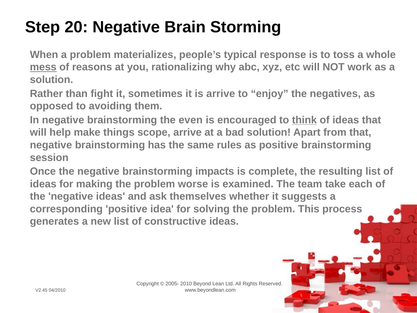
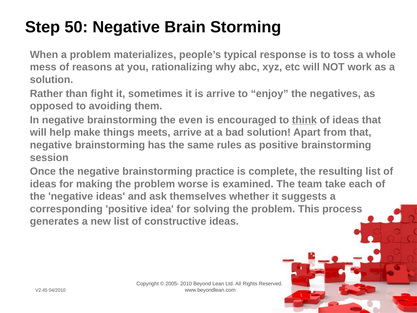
20: 20 -> 50 (76, 27)
mess underline: present -> none (43, 67)
scope: scope -> meets (154, 132)
impacts: impacts -> practice (215, 171)
